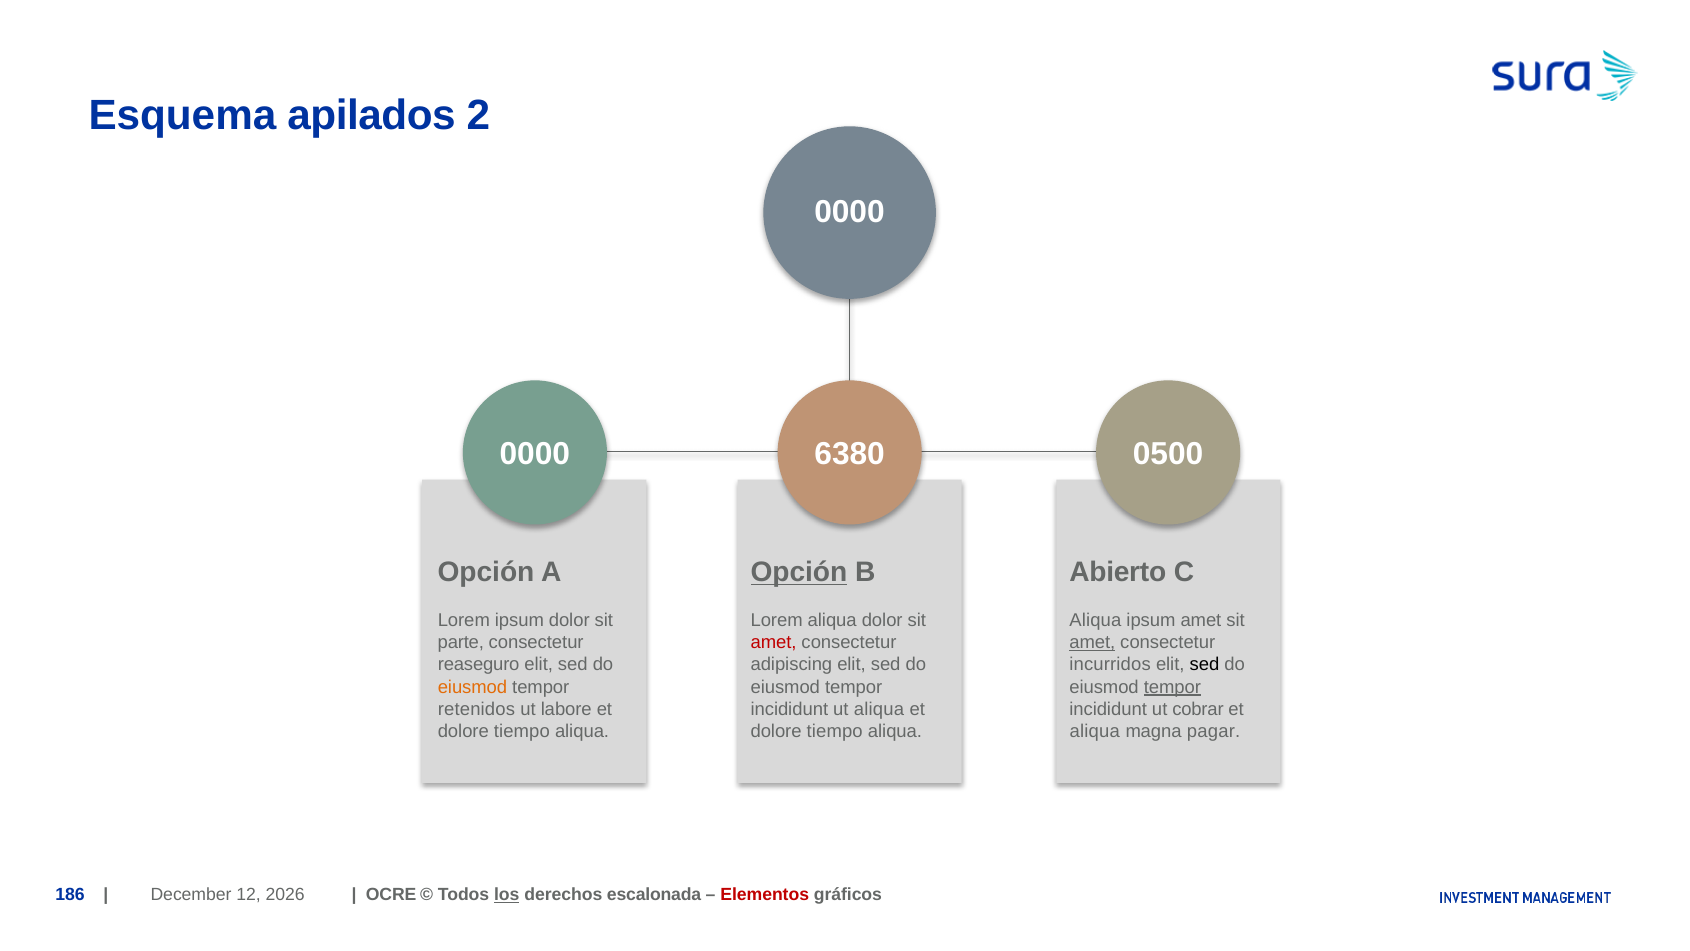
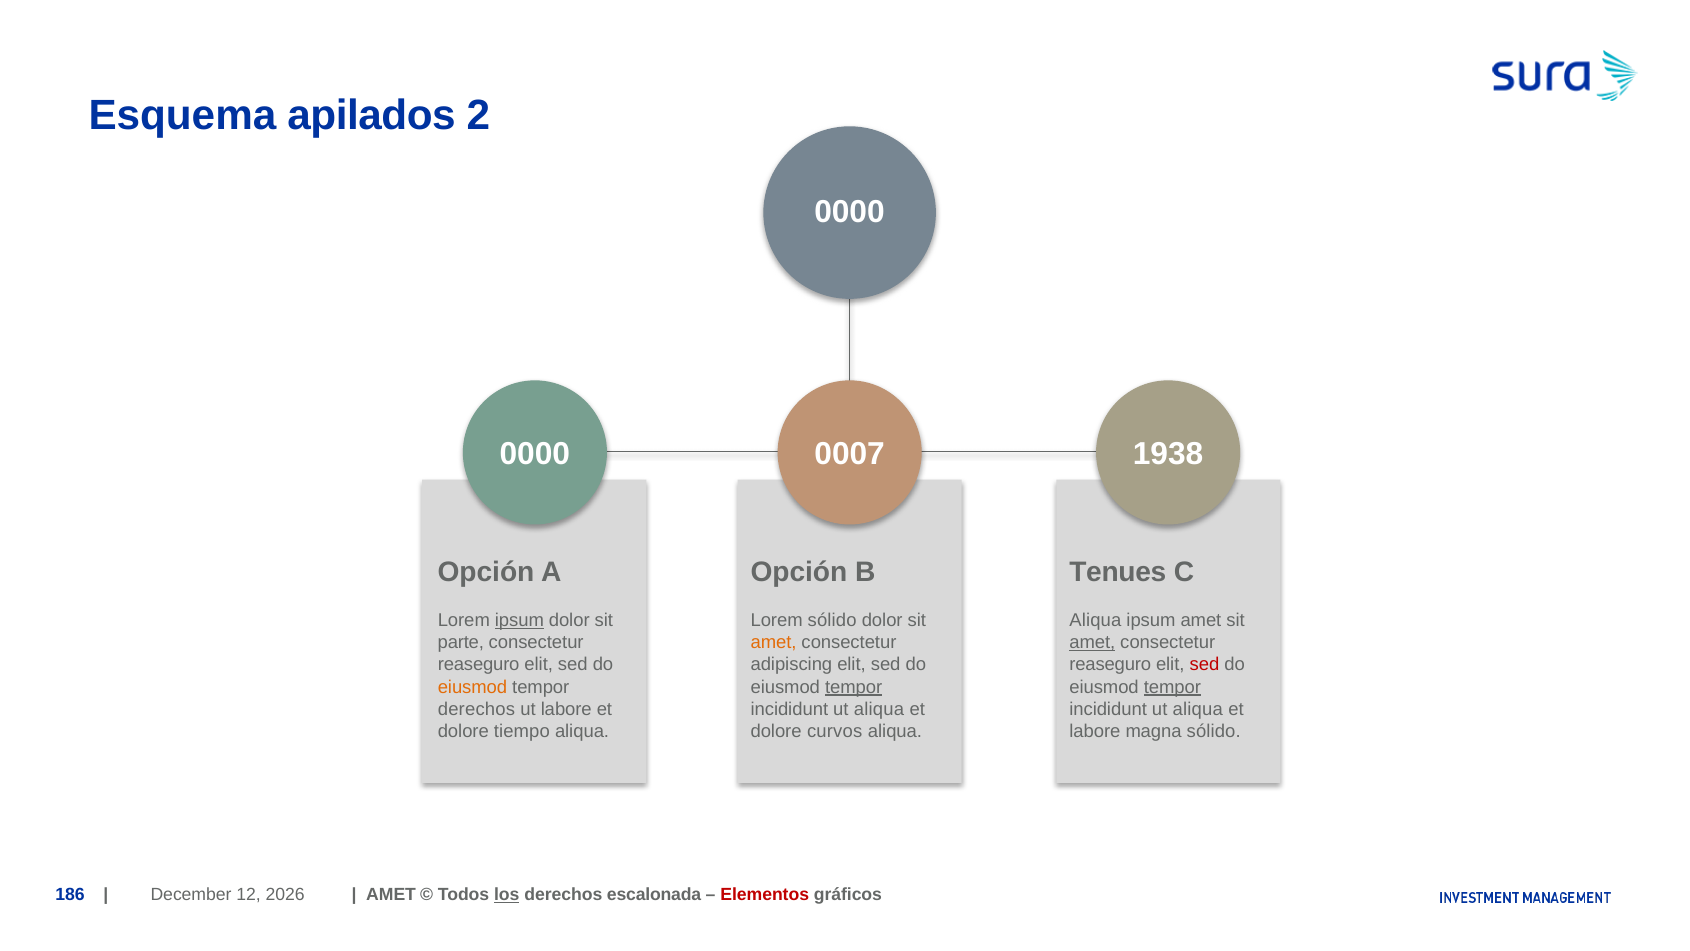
6380: 6380 -> 0007 (850, 454)
0500: 0500 -> 1938 (1168, 454)
Opción underline: present -> none (799, 572)
Abierto: Abierto -> Tenues (1118, 572)
ipsum underline: none -> present (519, 620)
Lorem aliqua: aliqua -> sólido (832, 620)
amet colour: red -> orange (774, 643)
incurridos: incurridos -> reaseguro (1110, 665)
sed colour: black -> red (1204, 665)
tempor underline: none -> present (854, 687)
retenidos: retenidos -> derechos (476, 709)
cobrar: cobrar -> aliqua (1198, 709)
tiempo: tiempo -> curvos (835, 731)
aliqua: aliqua -> labore (1095, 731)
magna pagar: pagar -> sólido (1214, 731)
OCRE: OCRE -> AMET (391, 895)
